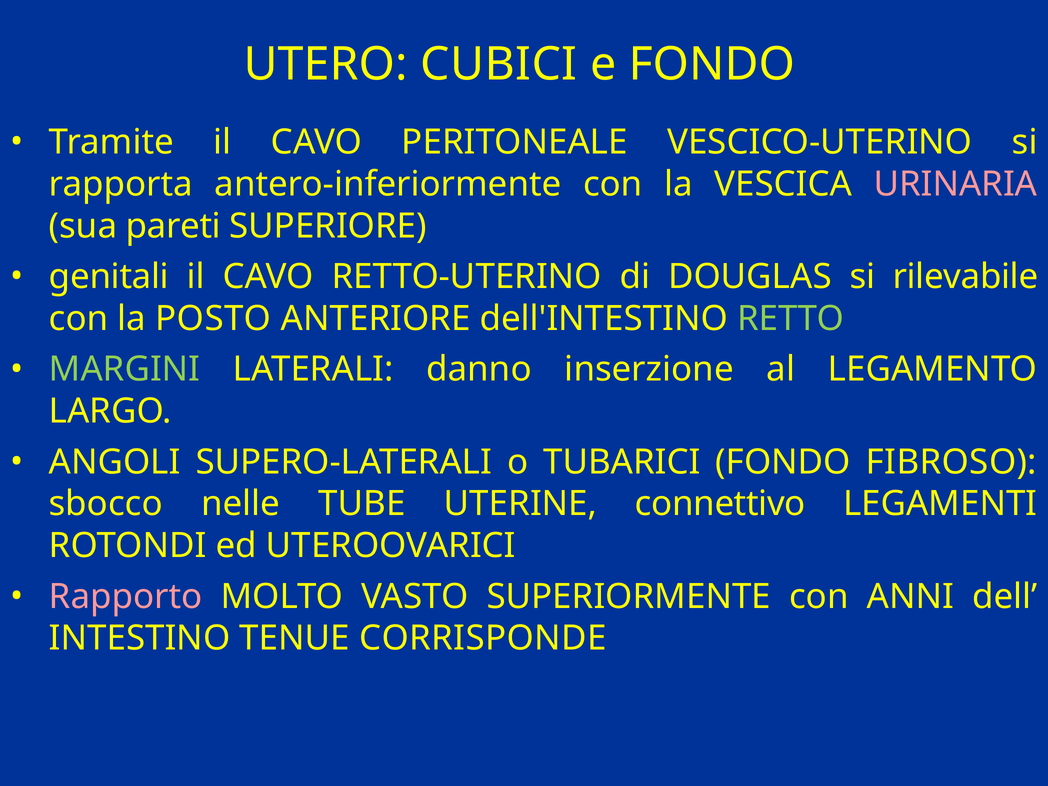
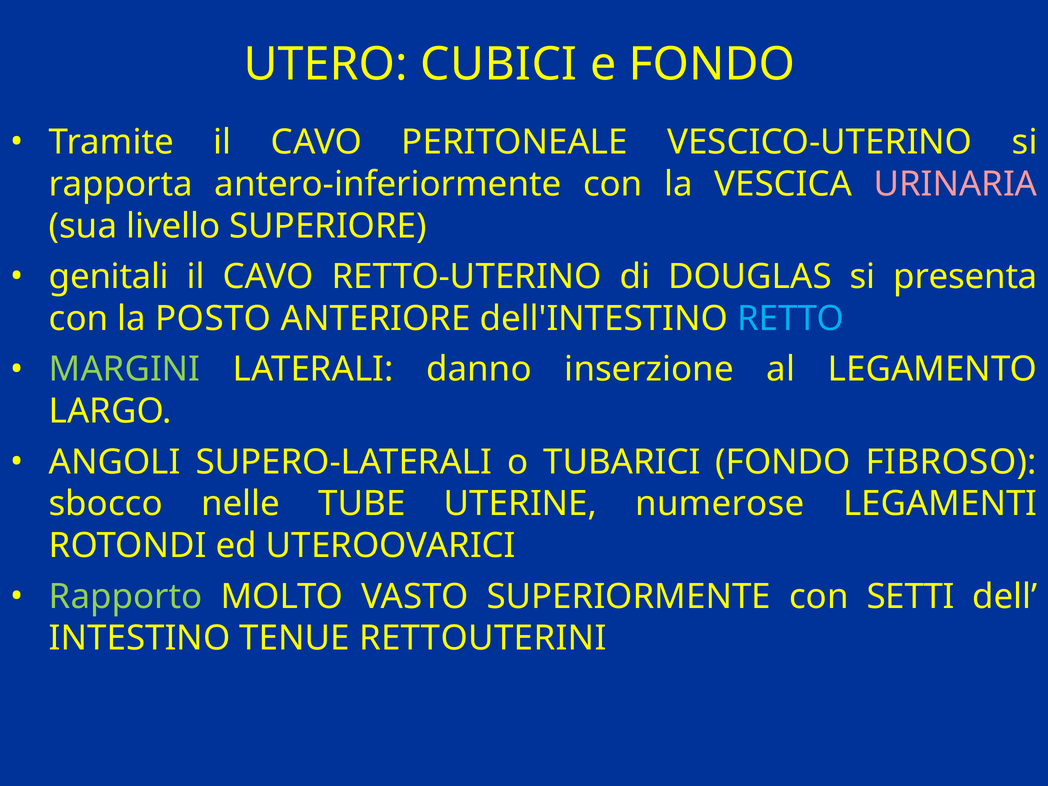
pareti: pareti -> livello (173, 226)
rilevabile: rilevabile -> presenta (965, 277)
RETTO colour: light green -> light blue (791, 319)
connettivo: connettivo -> numerose (720, 504)
Rapporto colour: pink -> light green (126, 597)
ANNI: ANNI -> SETTI (911, 597)
CORRISPONDE: CORRISPONDE -> RETTOUTERINI (483, 638)
